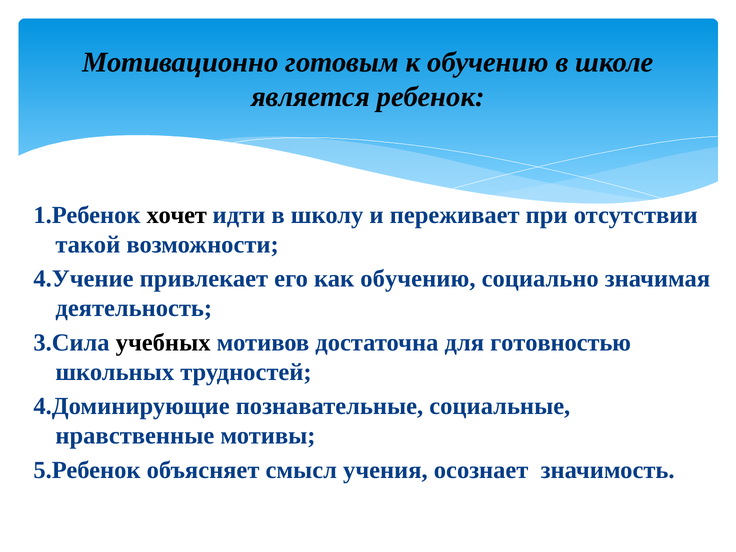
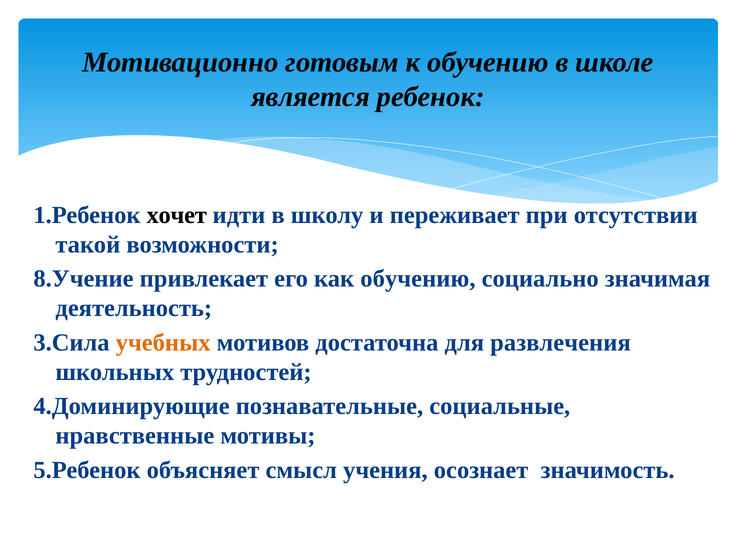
4.Учение: 4.Учение -> 8.Учение (83, 279)
учебных colour: black -> orange (163, 343)
готовностью: готовностью -> развлечения (560, 343)
